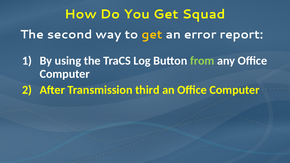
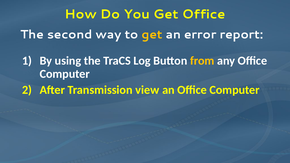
Get Squad: Squad -> Office (204, 14)
from colour: light green -> yellow (202, 61)
third: third -> view (147, 90)
